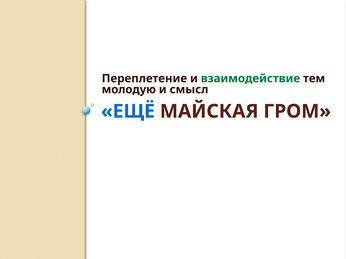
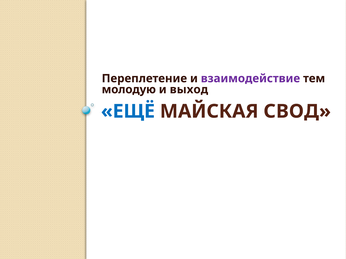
взаимодействие colour: green -> purple (250, 79)
смысл: смысл -> выход (189, 90)
ГРОМ: ГРОМ -> СВОД (297, 112)
